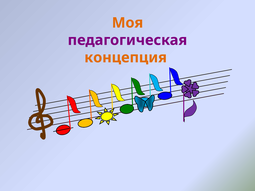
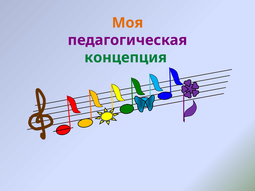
концепция colour: orange -> green (126, 58)
